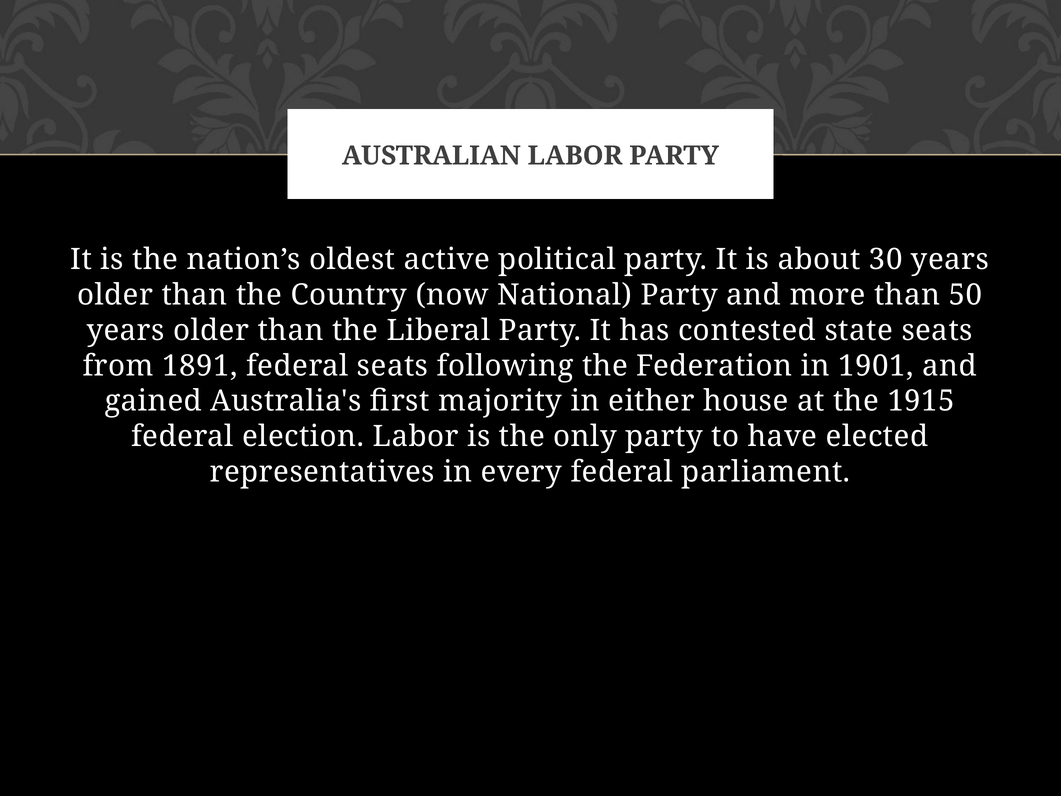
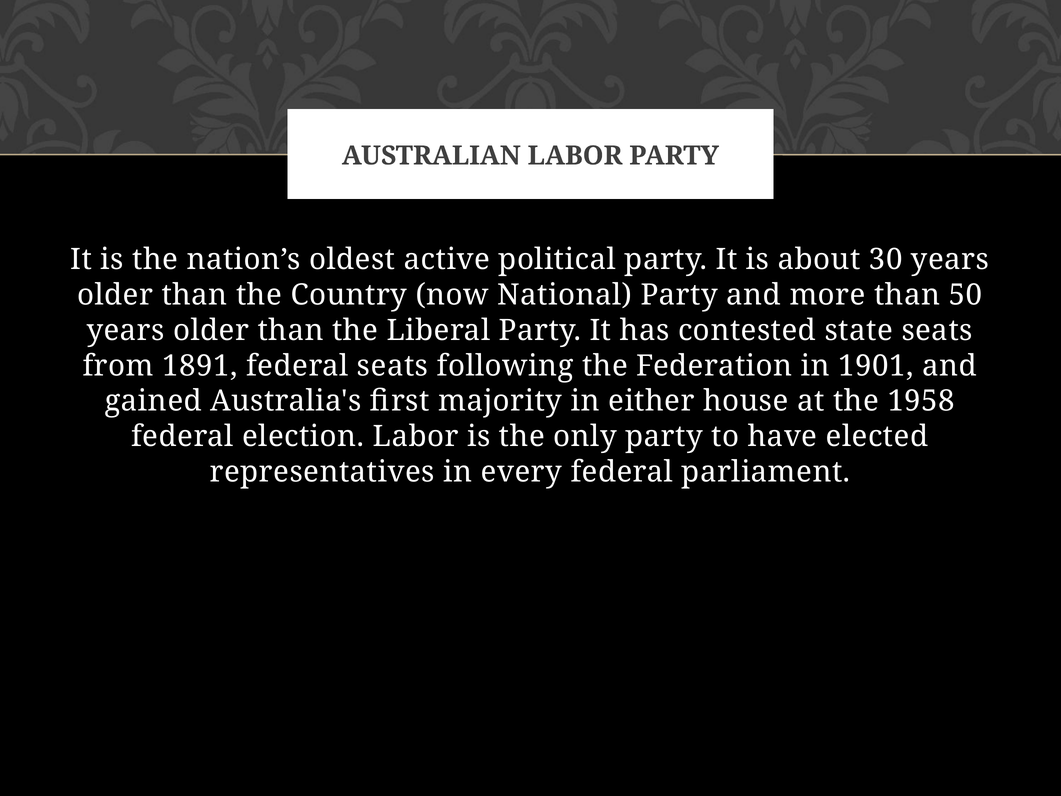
1915: 1915 -> 1958 (921, 401)
